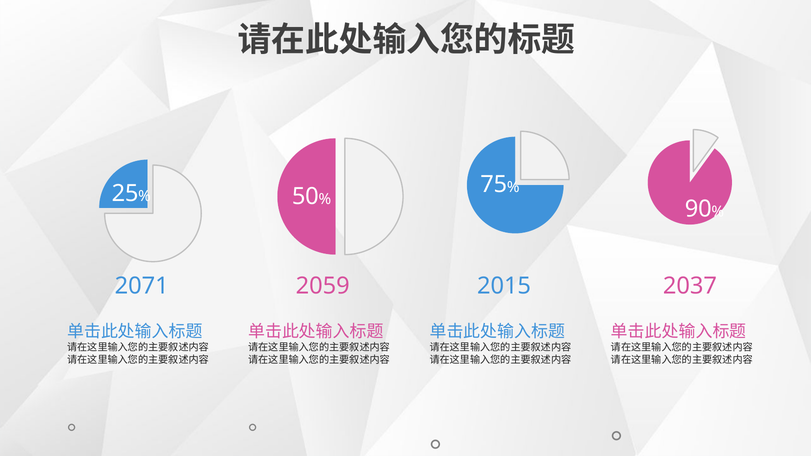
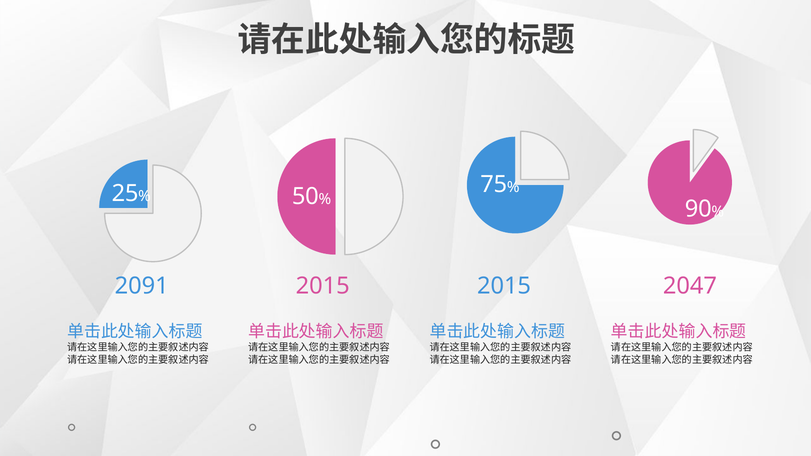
2071: 2071 -> 2091 (142, 286)
2059: 2059 -> 2015 (323, 286)
2037: 2037 -> 2047 (690, 286)
